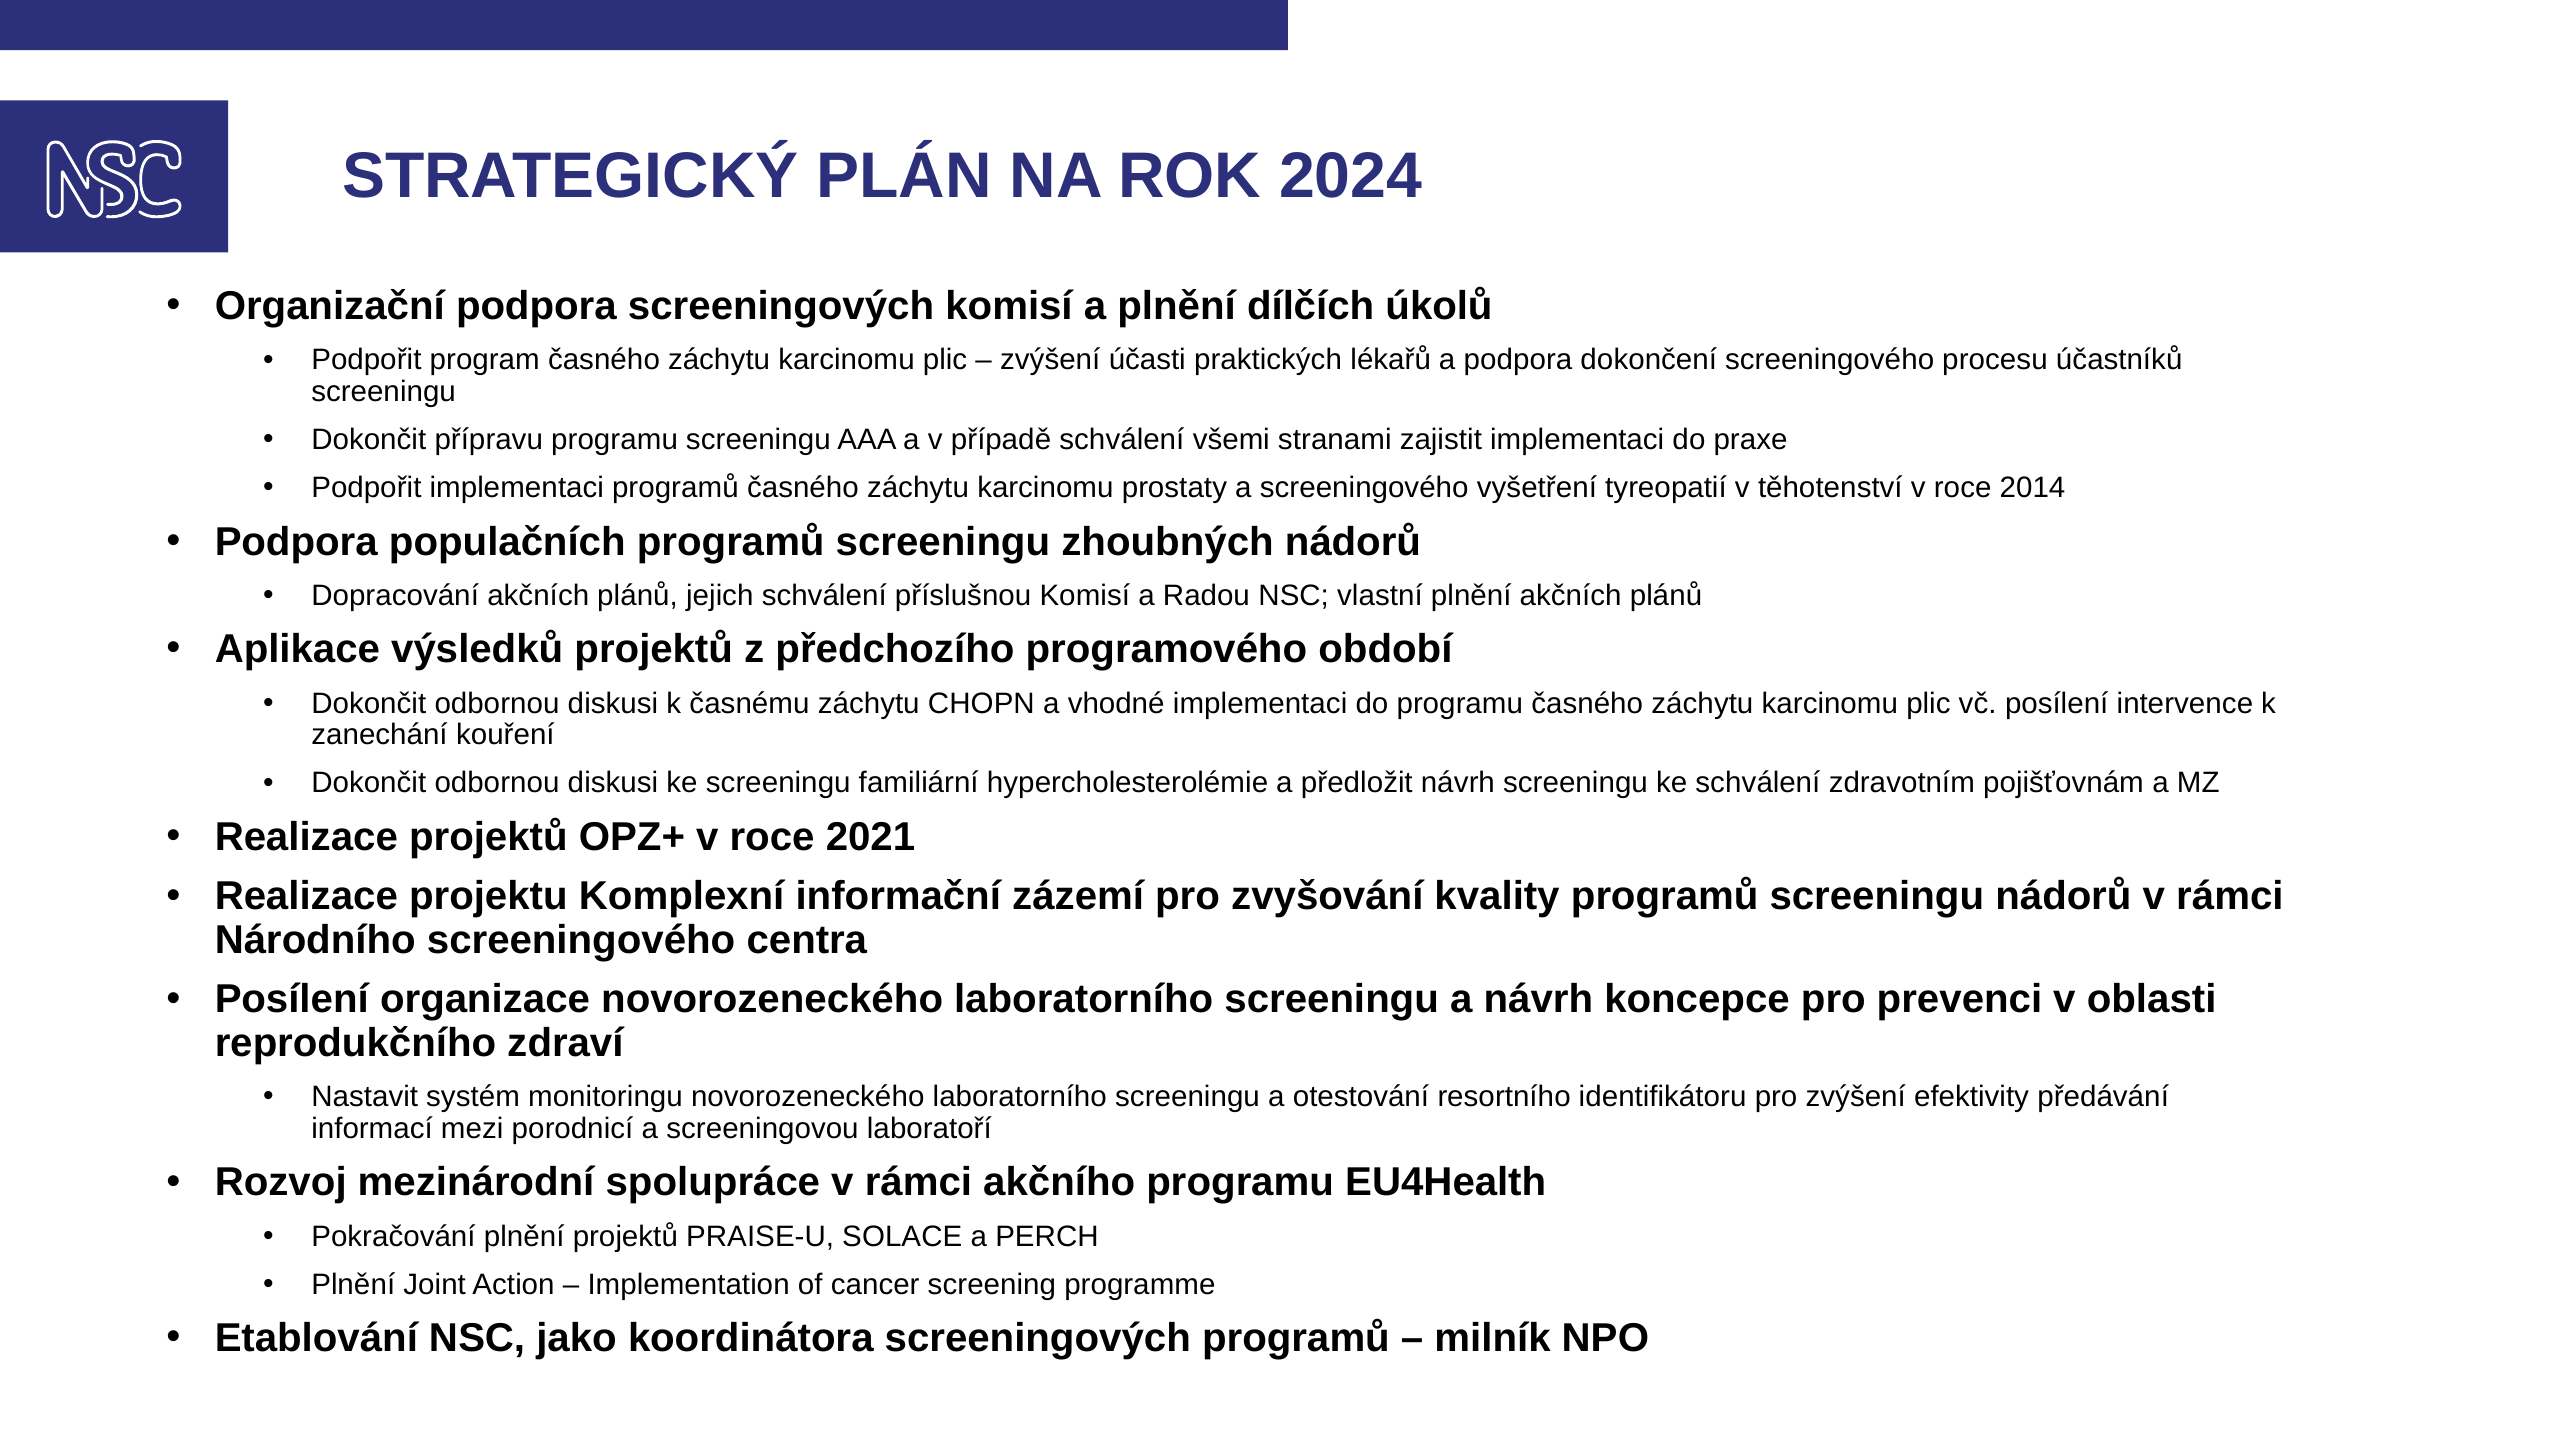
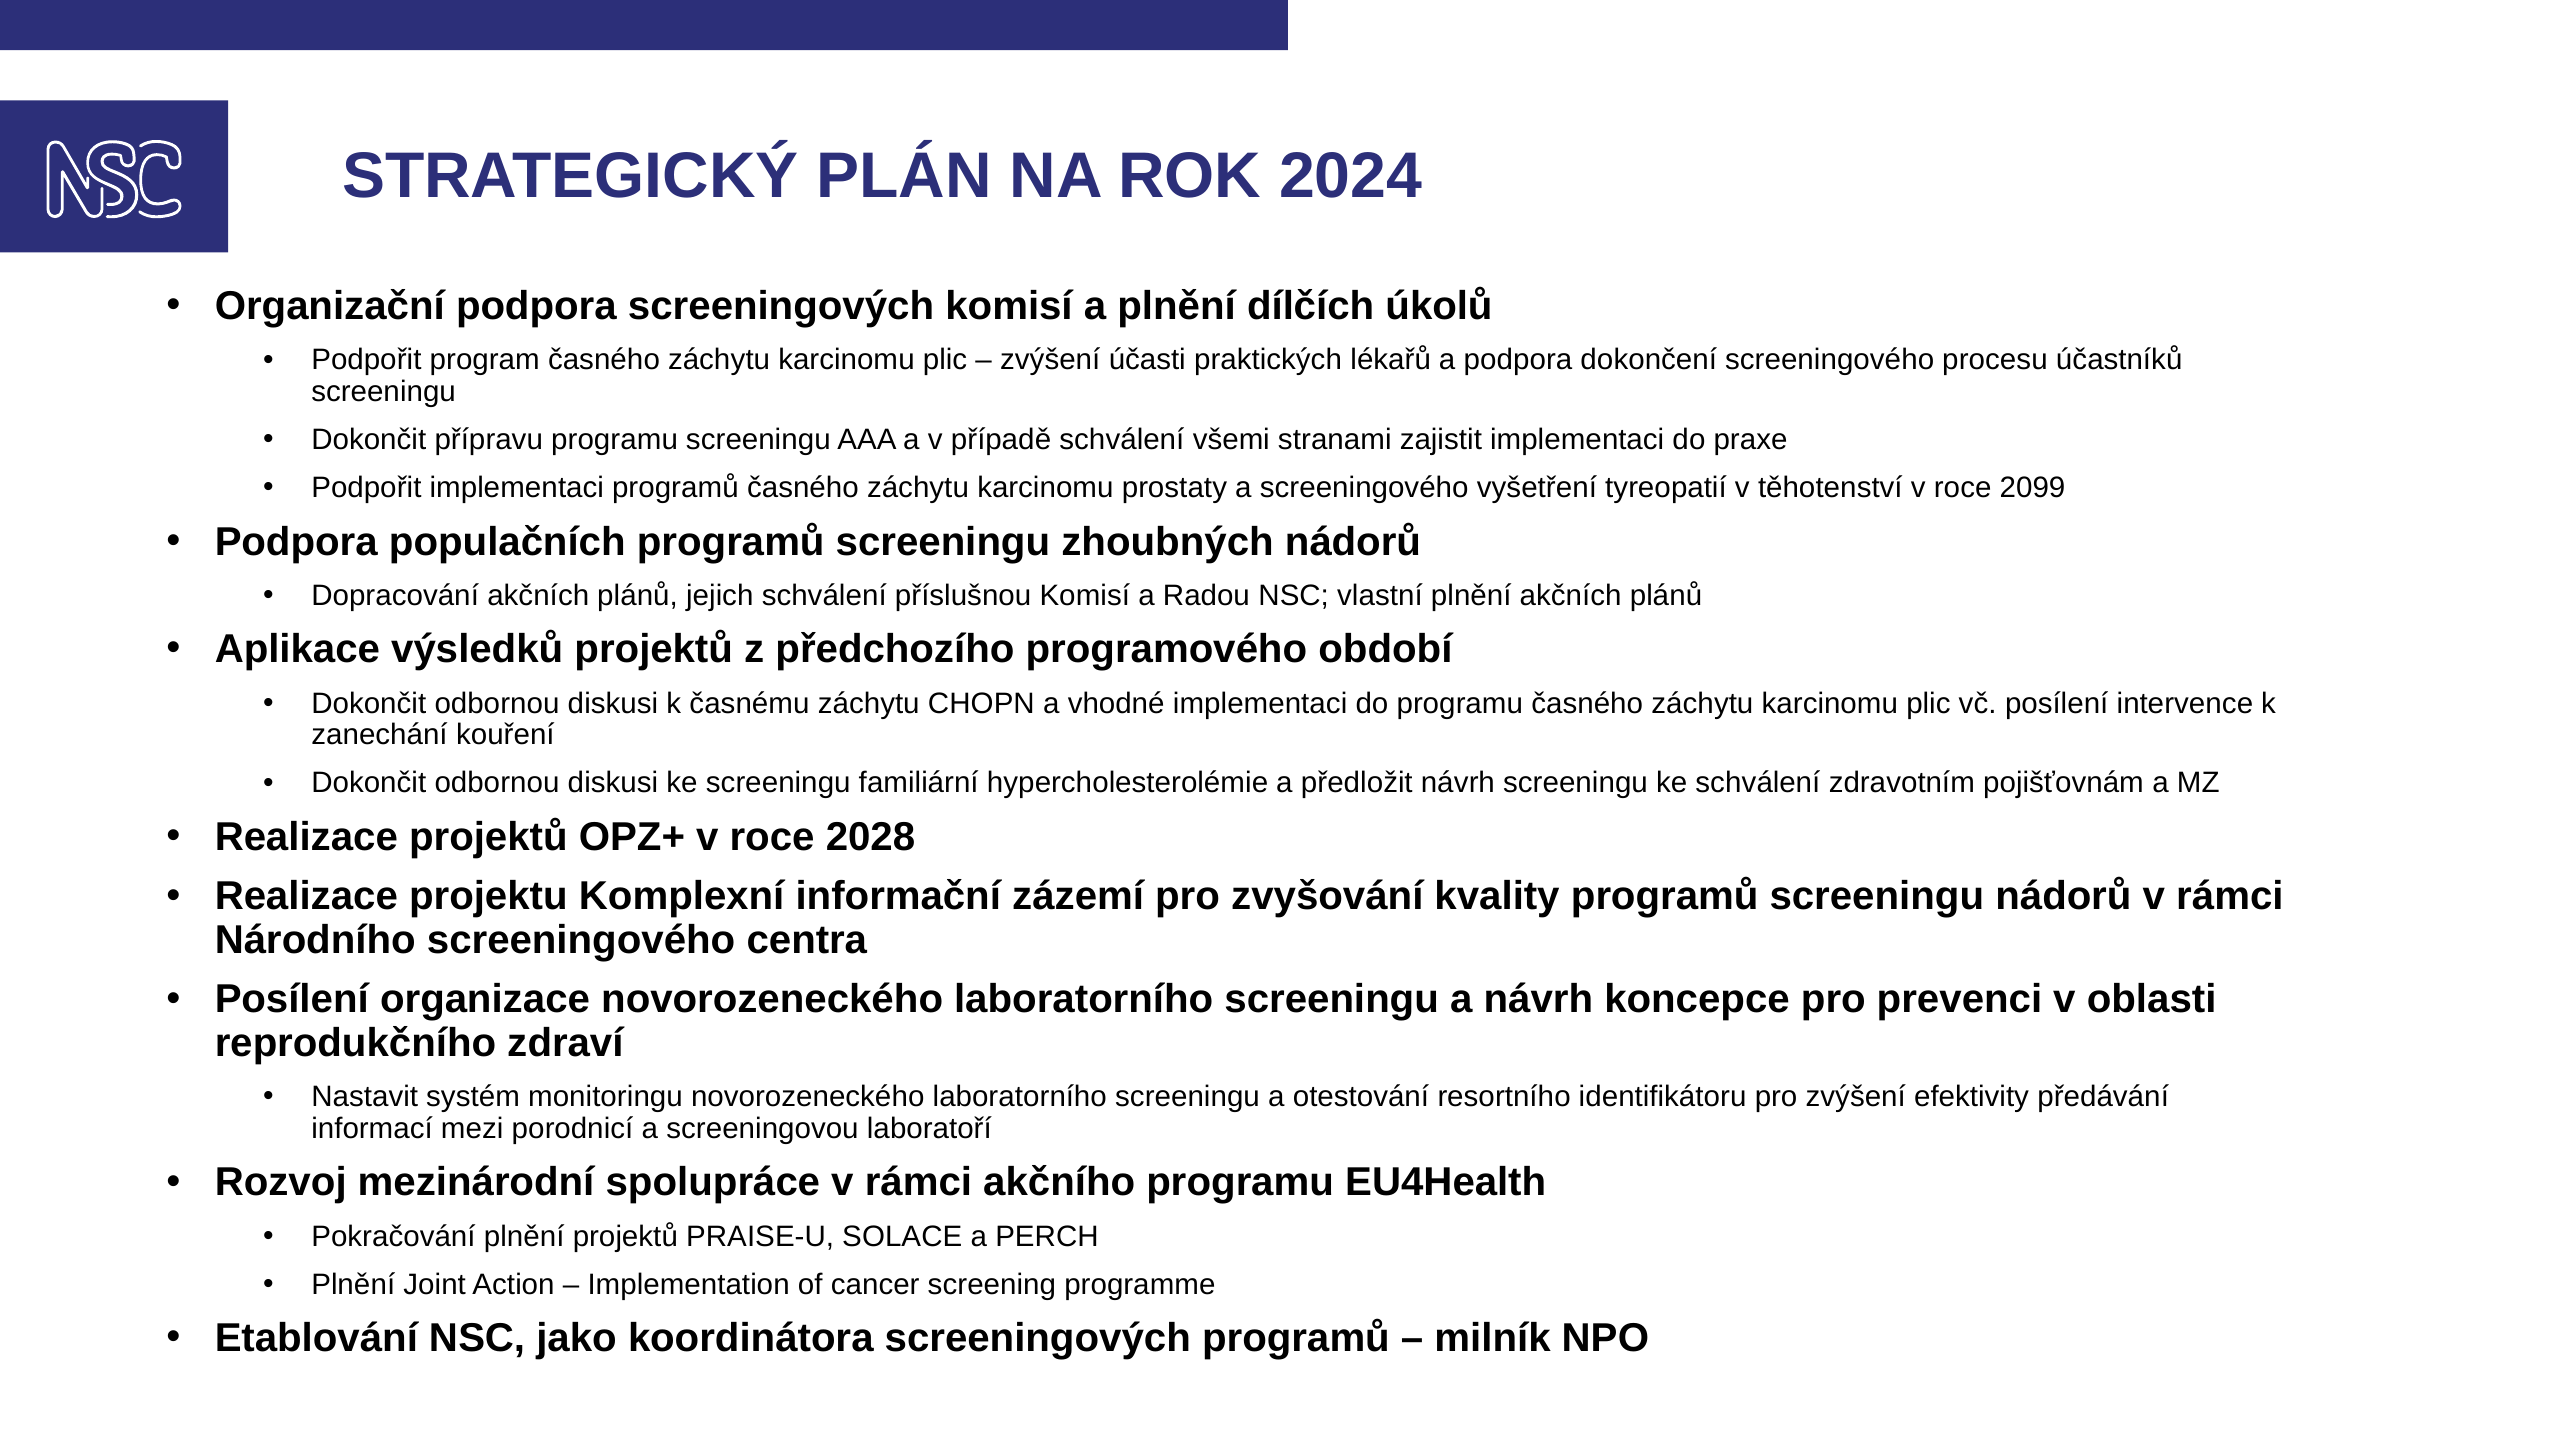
2014: 2014 -> 2099 (2032, 488)
2021: 2021 -> 2028 (871, 837)
